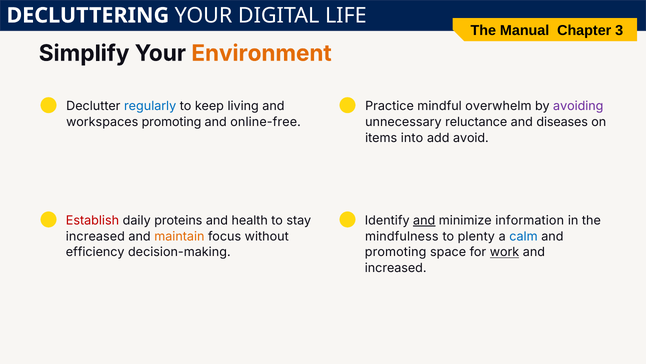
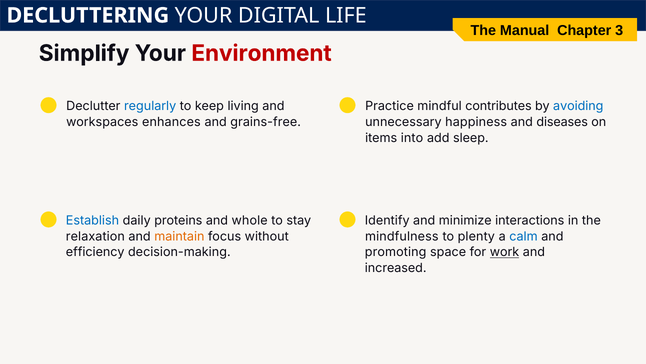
Environment colour: orange -> red (261, 53)
overwhelm: overwhelm -> contributes (498, 106)
avoiding colour: purple -> blue (578, 106)
workspaces promoting: promoting -> enhances (171, 122)
online-free: online-free -> grains-free (266, 122)
reluctance: reluctance -> happiness (476, 122)
avoid: avoid -> sleep (471, 138)
Establish colour: red -> blue (92, 220)
health: health -> whole (250, 220)
and underline: present -> none (424, 220)
information: information -> interactions (530, 220)
increased: increased -> relaxation (95, 236)
